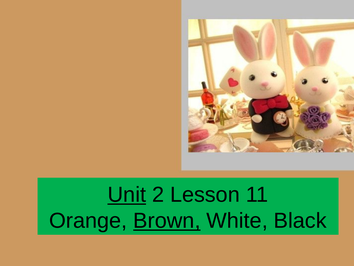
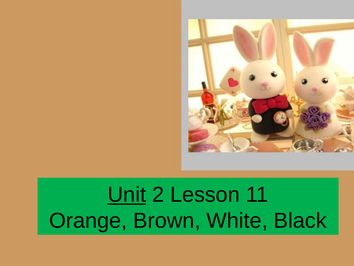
Brown underline: present -> none (167, 220)
